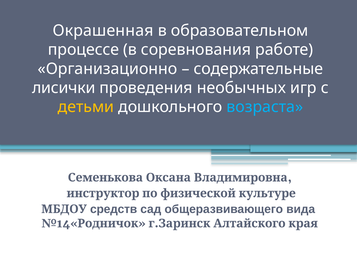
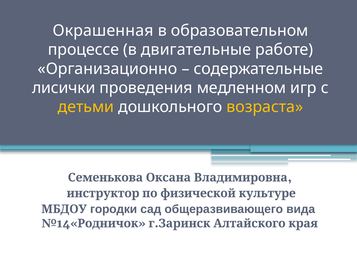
соревнования: соревнования -> двигательные (196, 50)
необычных: необычных -> медленном (241, 88)
возраста colour: light blue -> yellow (265, 107)
средств: средств -> городки (114, 209)
